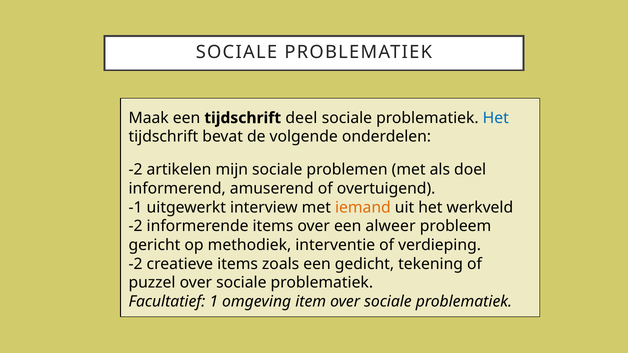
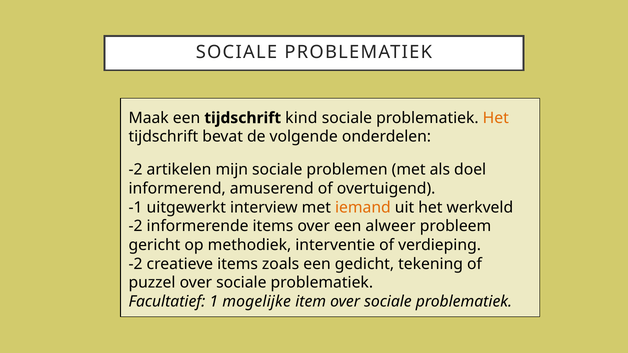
deel: deel -> kind (301, 118)
Het colour: blue -> orange (496, 118)
omgeving: omgeving -> mogelijke (257, 302)
